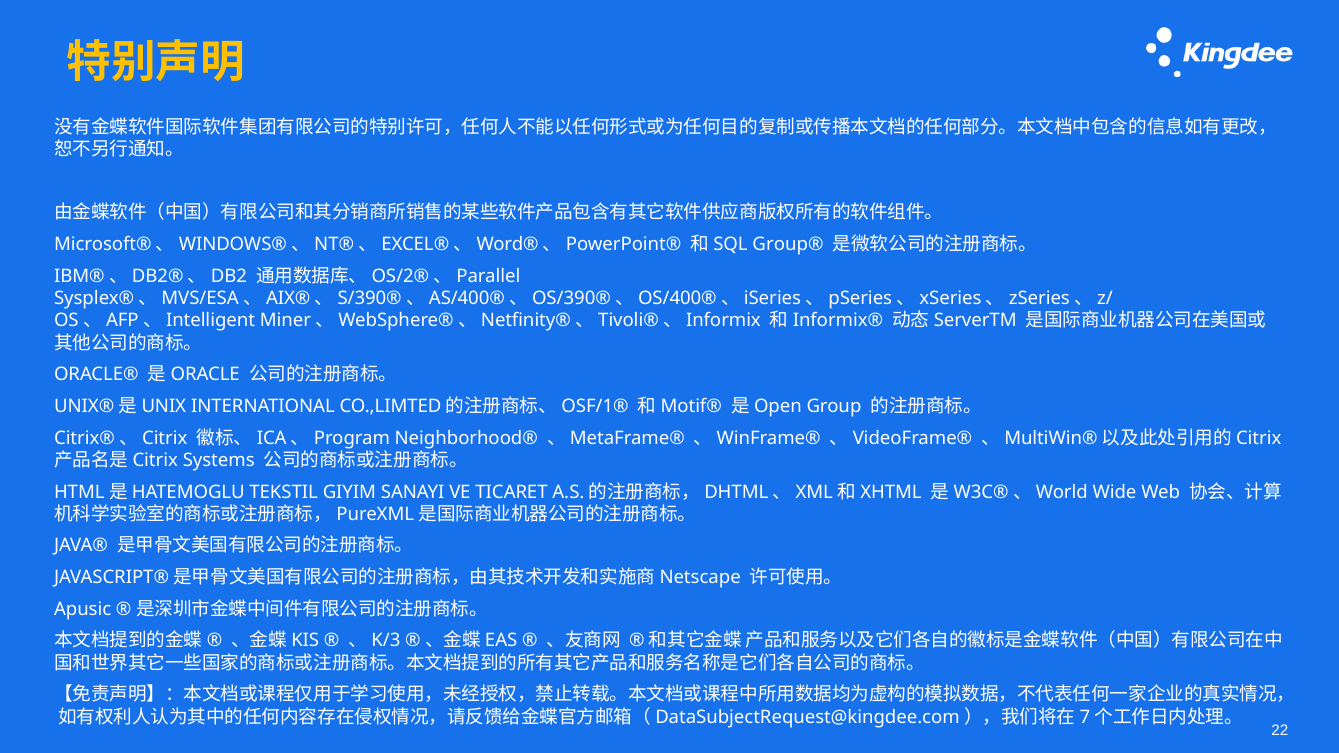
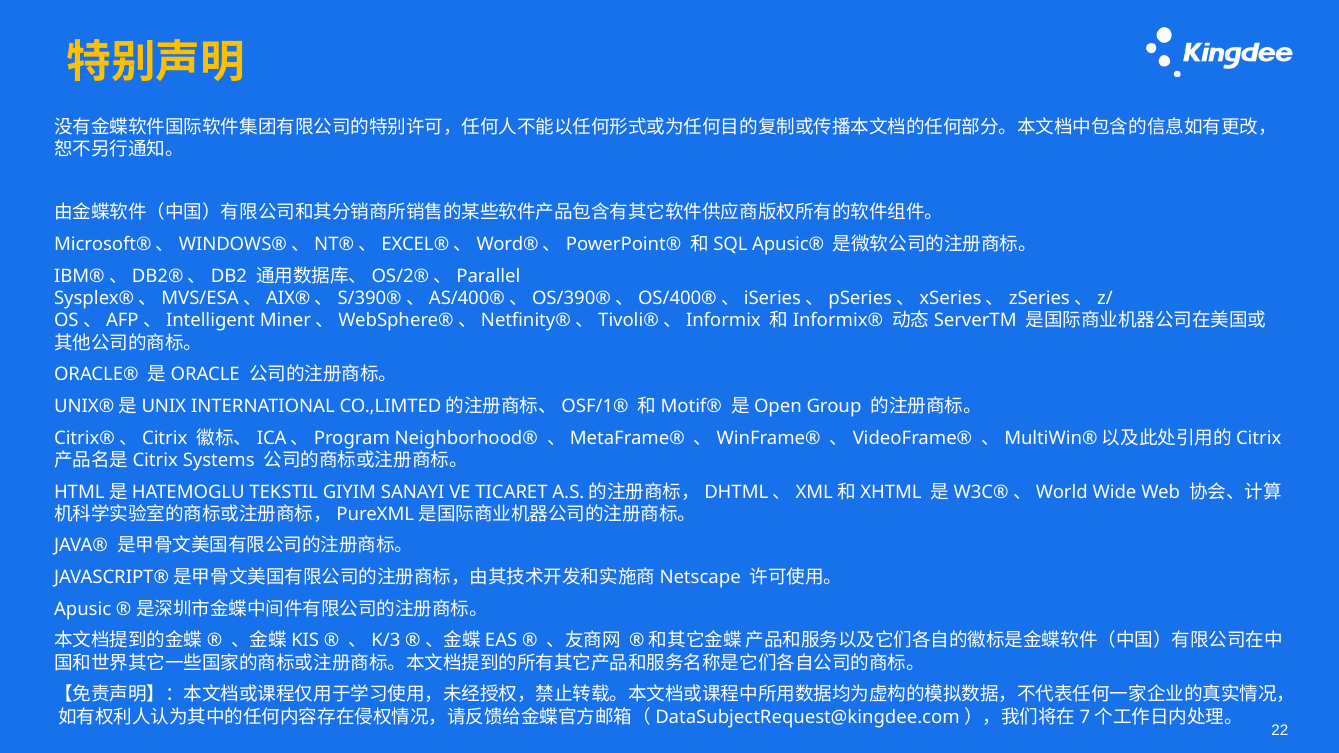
Group®: Group® -> Apusic® (788, 244)
